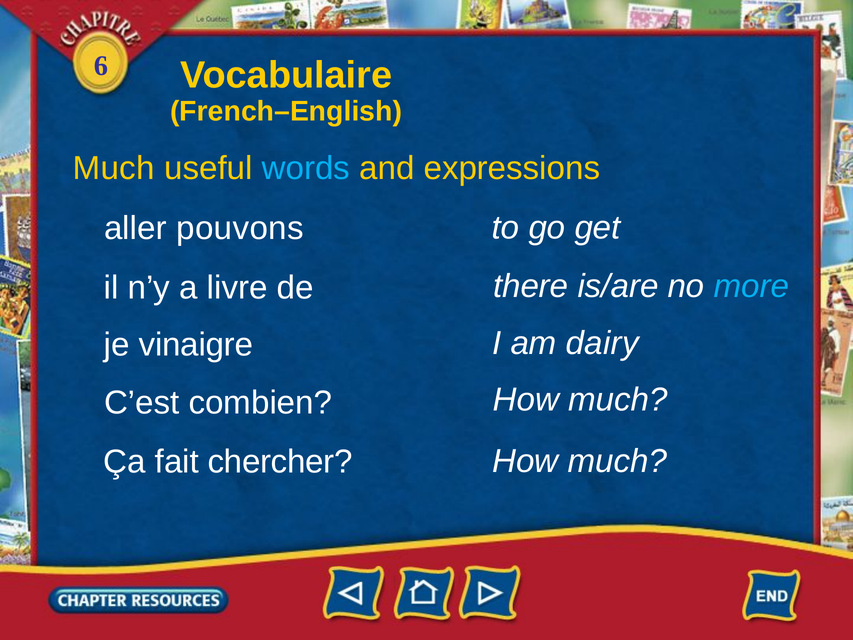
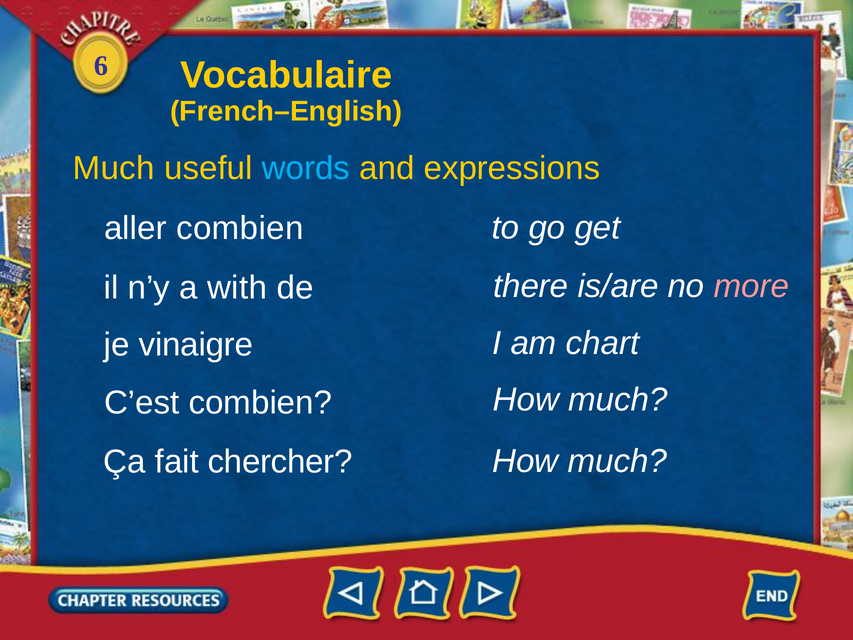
aller pouvons: pouvons -> combien (240, 228)
more colour: light blue -> pink (751, 286)
livre: livre -> with (237, 288)
dairy: dairy -> chart (603, 343)
